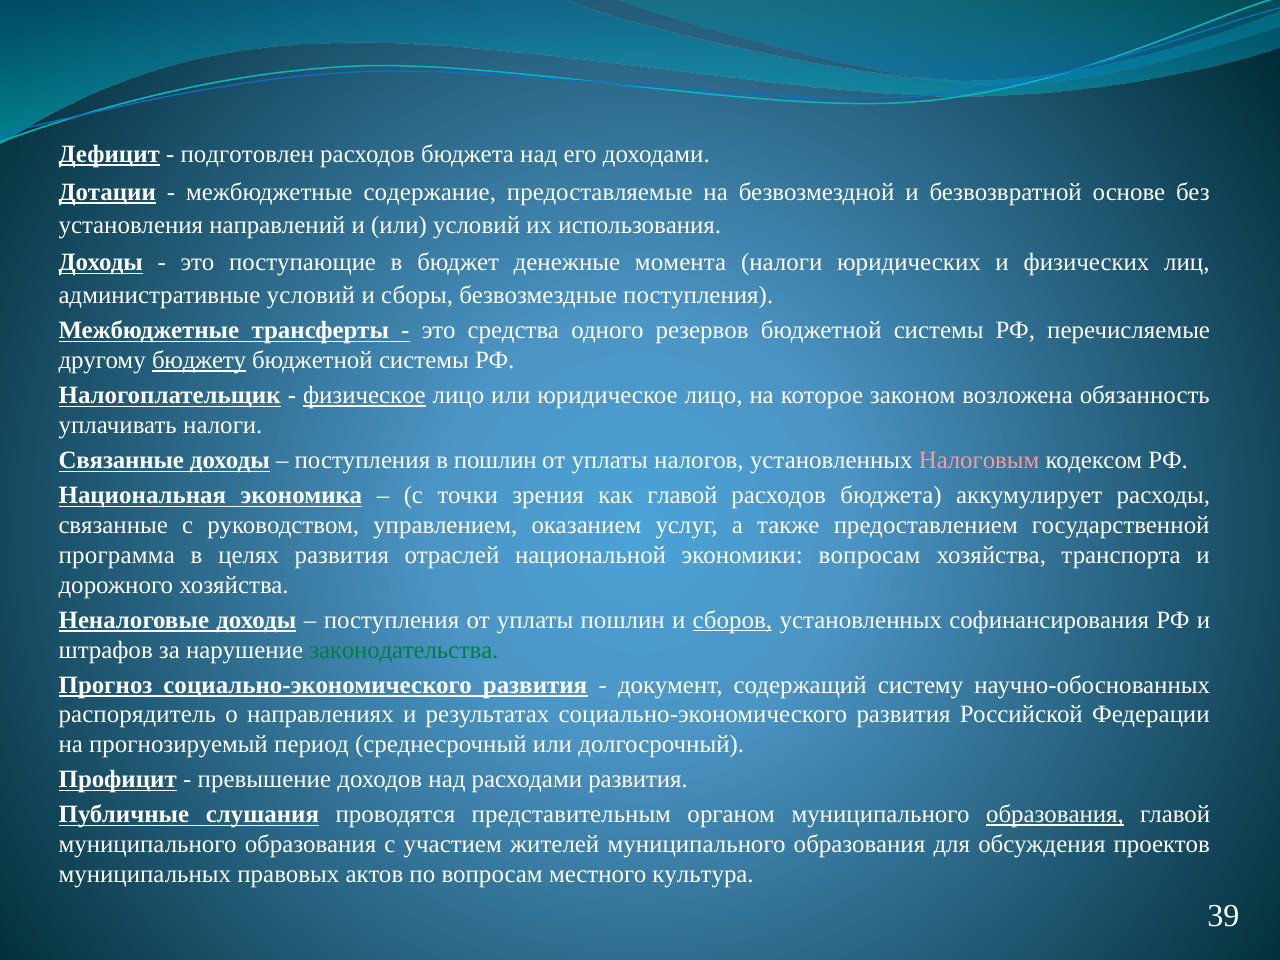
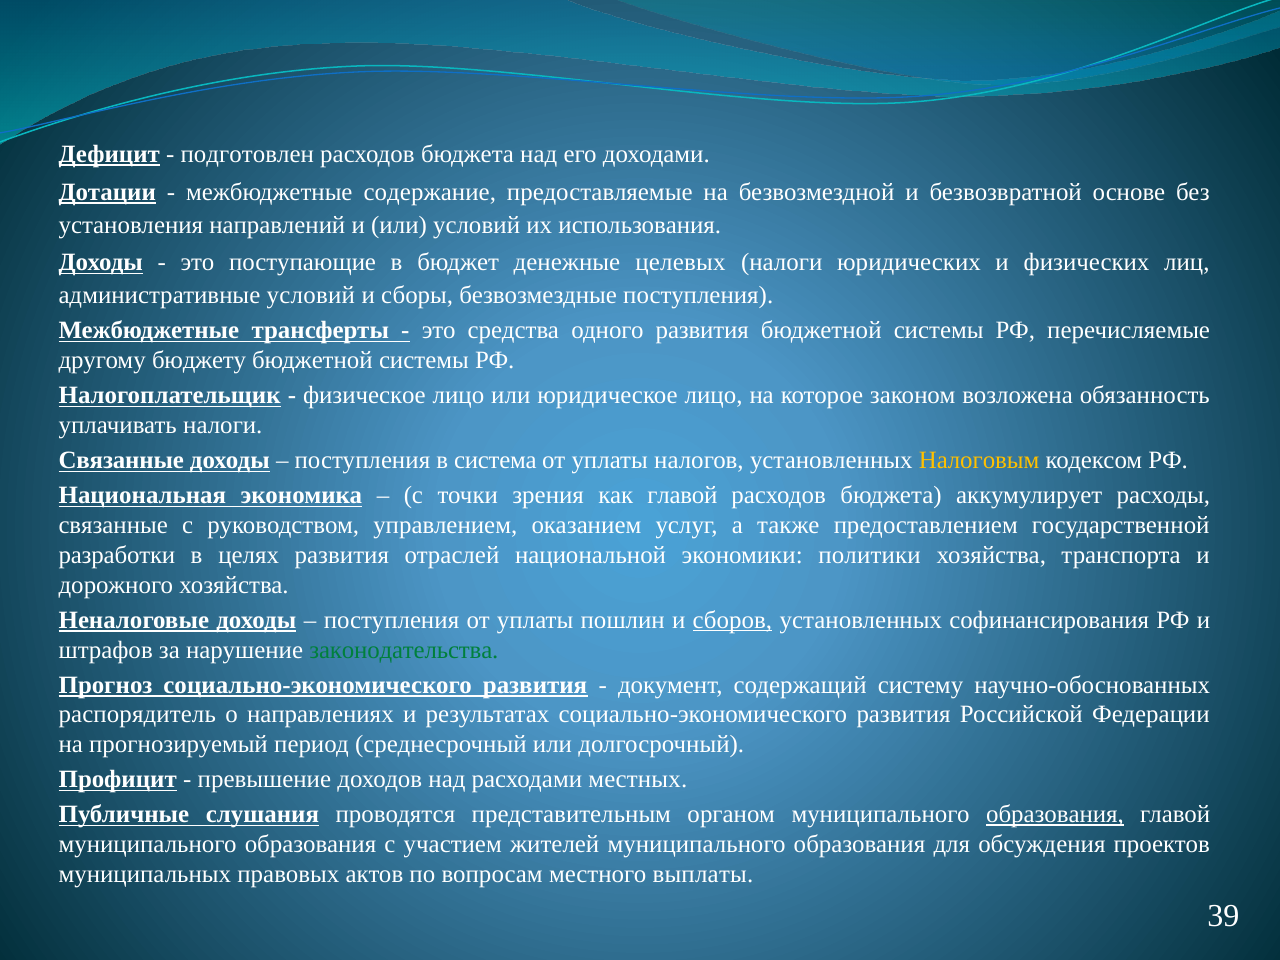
момента: момента -> целевых (680, 263)
одного резервов: резервов -> развития (702, 331)
бюджету underline: present -> none (199, 361)
физическое underline: present -> none (364, 395)
в пошлин: пошлин -> система (495, 460)
Налоговым colour: pink -> yellow (979, 460)
программа: программа -> разработки (117, 555)
экономики вопросам: вопросам -> политики (870, 555)
расходами развития: развития -> местных (638, 780)
культура: культура -> выплаты (703, 874)
